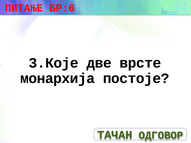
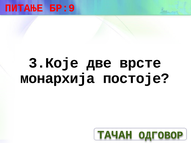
БР:6: БР:6 -> БР:9 (62, 8)
